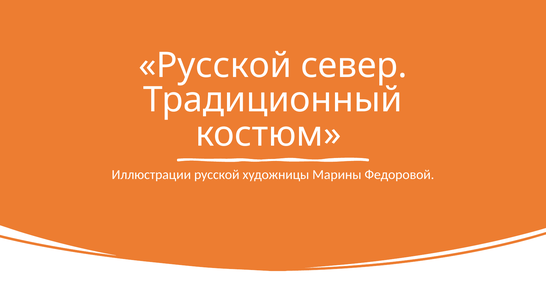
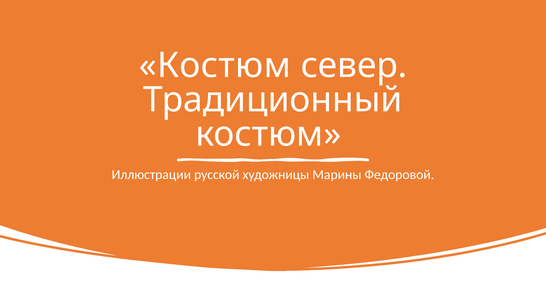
Русской: Русской -> Костюм (215, 66)
